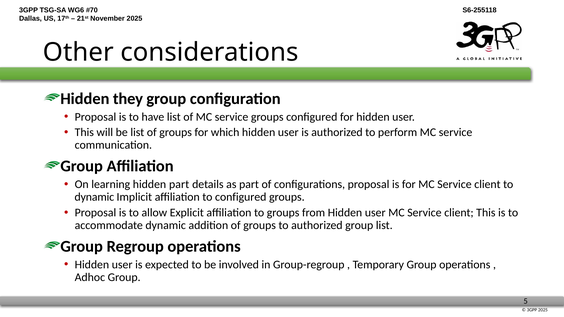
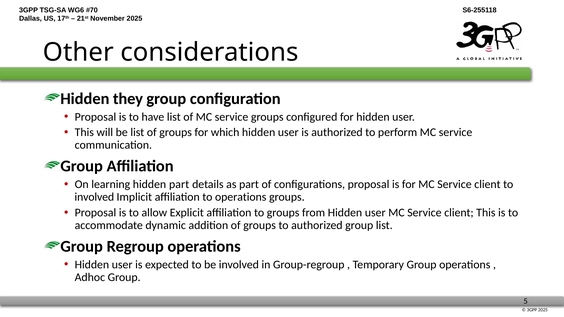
dynamic: dynamic -> involved (94, 197)
to configured: configured -> operations (241, 197)
